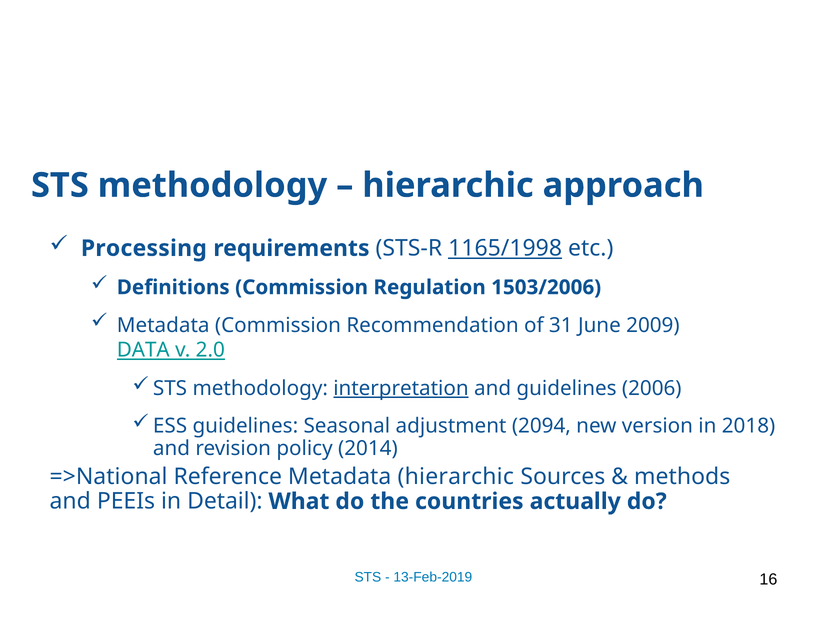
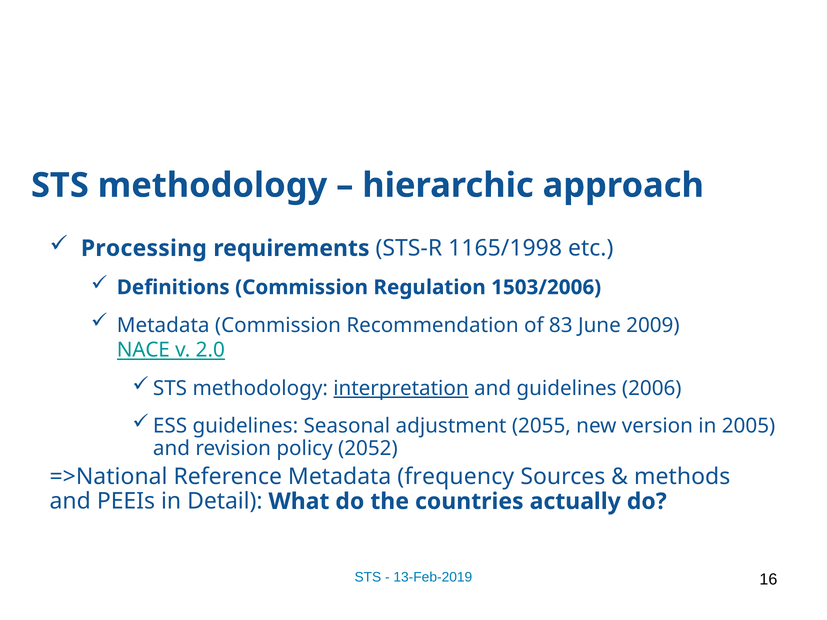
1165/1998 underline: present -> none (505, 248)
31: 31 -> 83 (561, 325)
DATA: DATA -> NACE (143, 350)
2094: 2094 -> 2055 (541, 426)
2018: 2018 -> 2005 (749, 426)
2014: 2014 -> 2052 (368, 449)
Metadata hierarchic: hierarchic -> frequency (456, 477)
